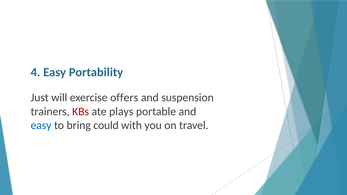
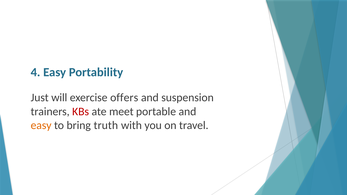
plays: plays -> meet (121, 112)
easy colour: blue -> orange (41, 125)
could: could -> truth (106, 125)
